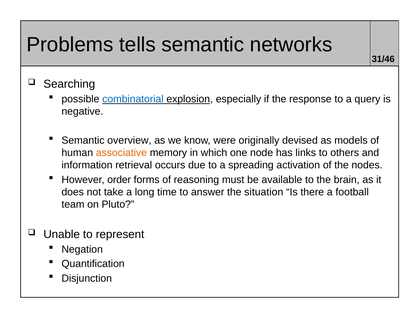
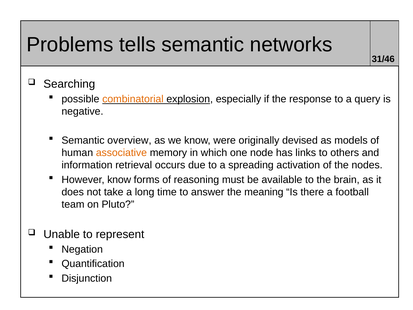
combinatorial colour: blue -> orange (133, 99)
However order: order -> know (119, 179)
situation: situation -> meaning (264, 192)
